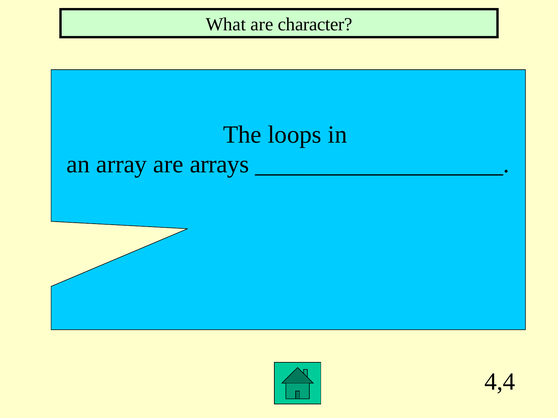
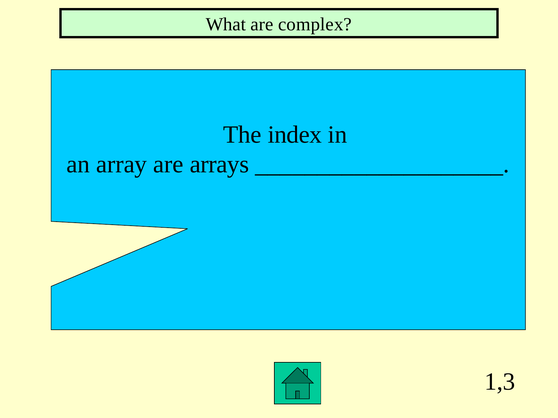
character: character -> complex (315, 24)
loops: loops -> index (295, 135)
4,4: 4,4 -> 1,3 (500, 382)
